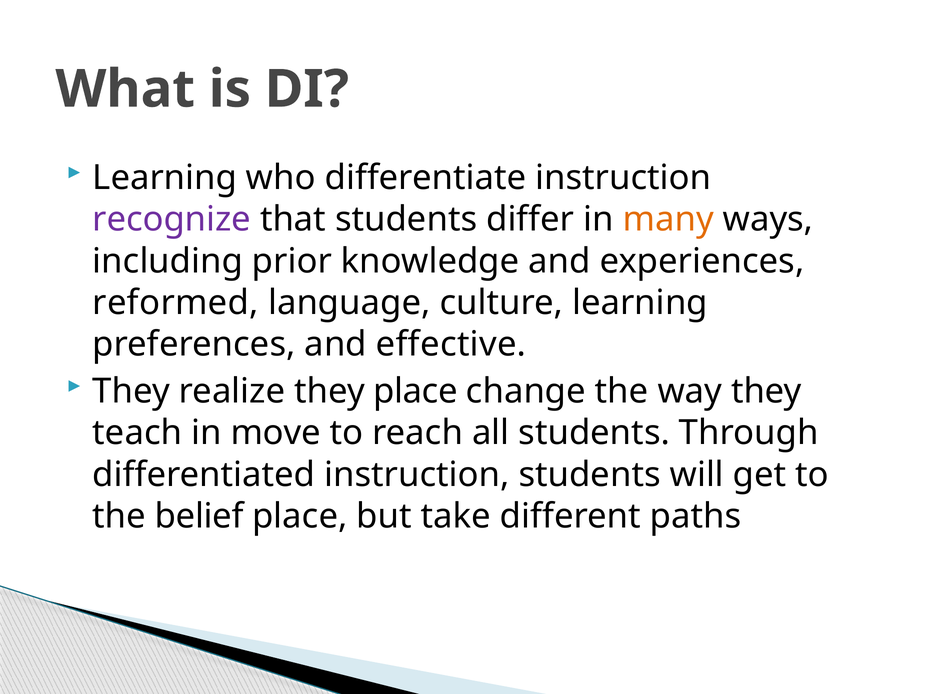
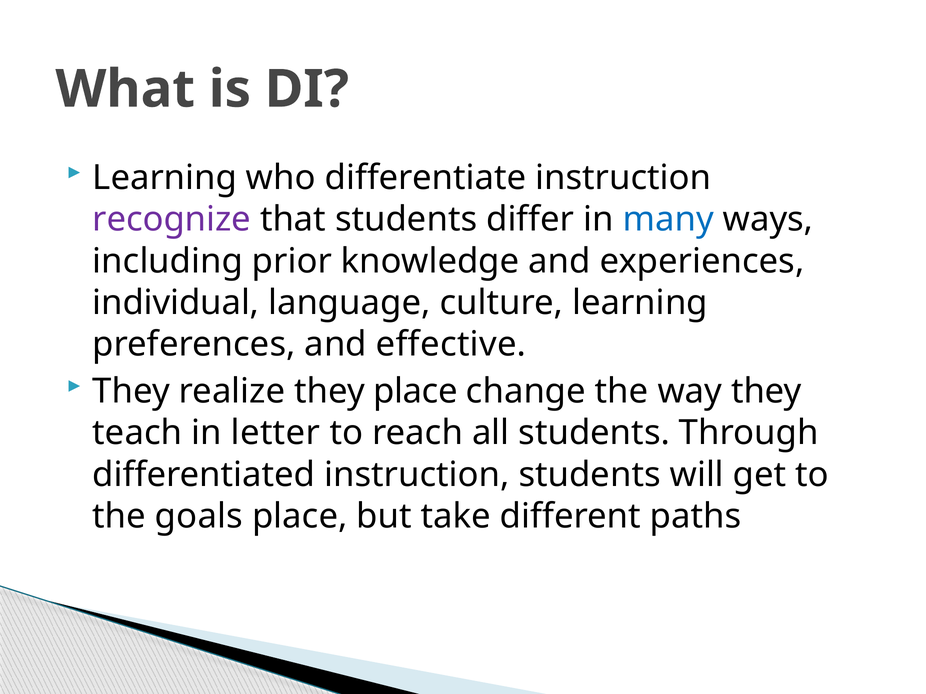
many colour: orange -> blue (668, 220)
reformed: reformed -> individual (176, 303)
move: move -> letter (275, 433)
belief: belief -> goals (199, 517)
